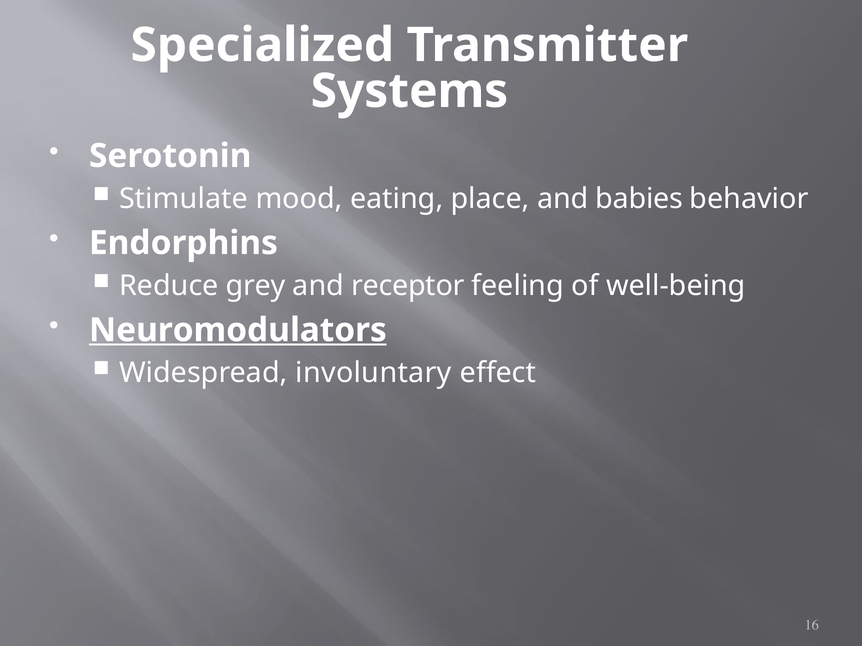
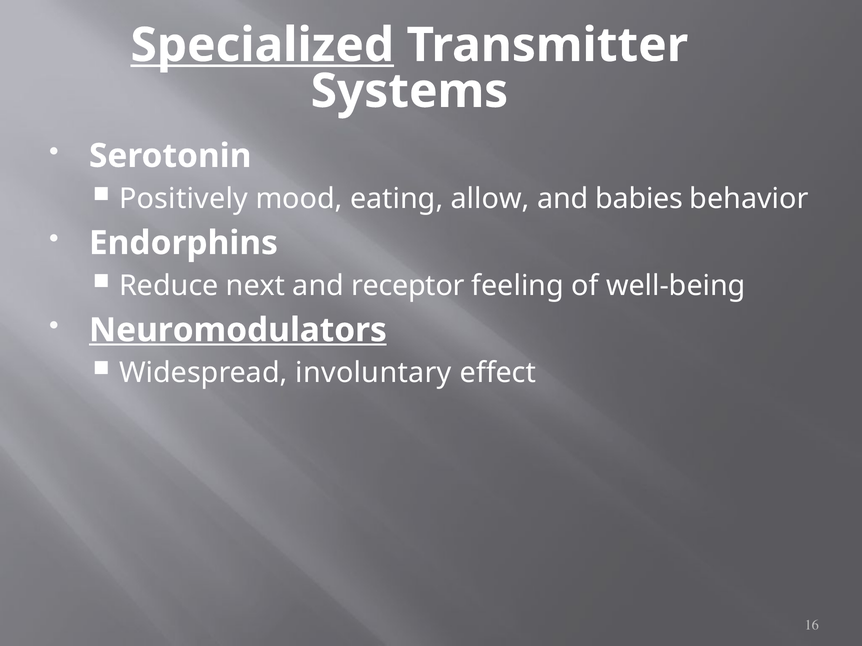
Specialized underline: none -> present (262, 45)
Stimulate: Stimulate -> Positively (184, 199)
place: place -> allow (490, 199)
grey: grey -> next (256, 286)
